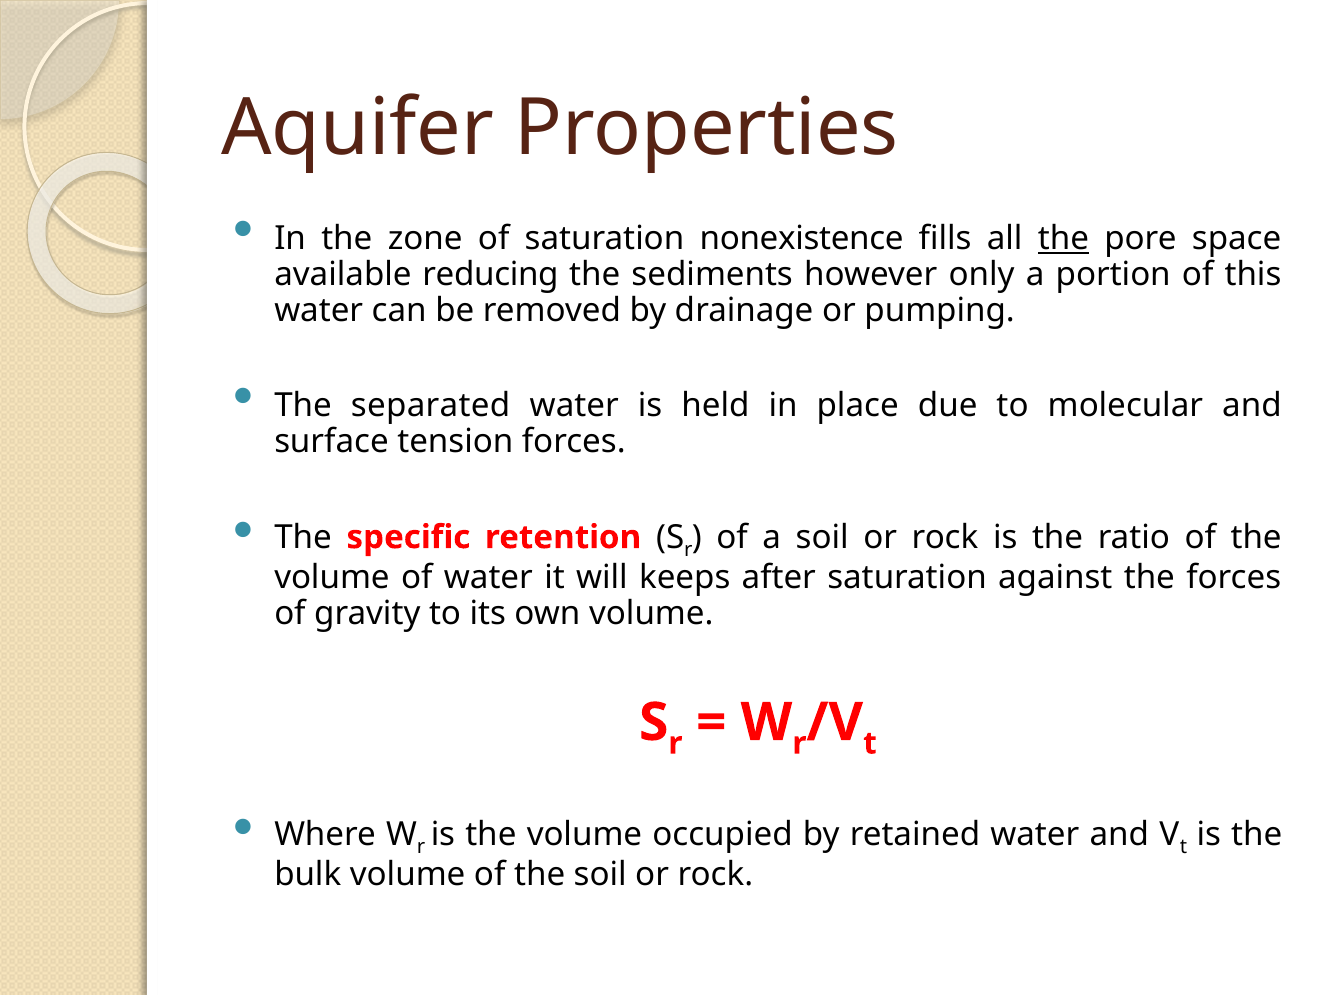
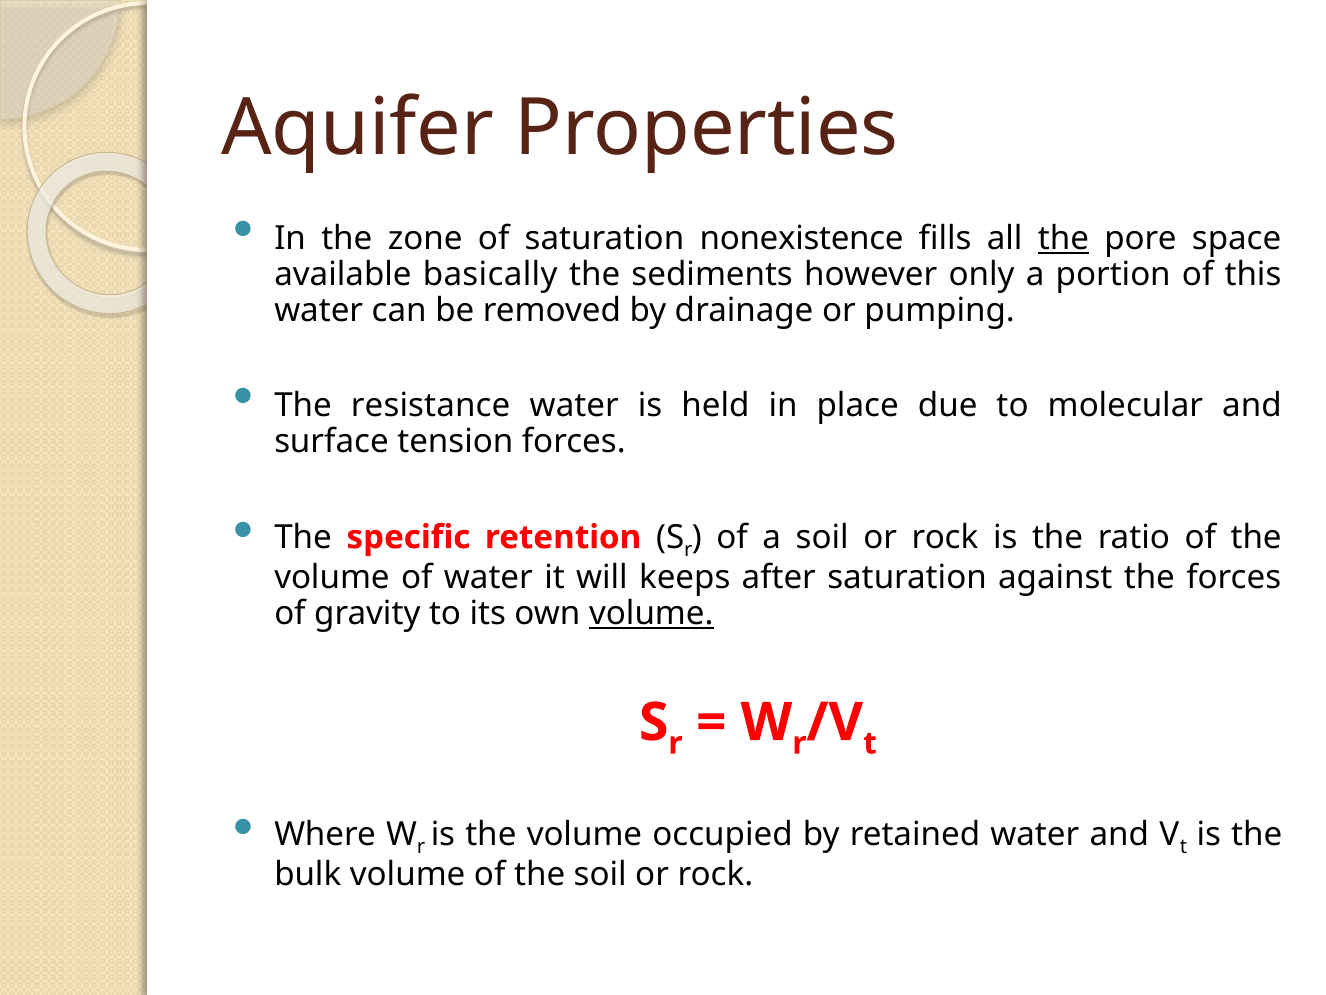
reducing: reducing -> basically (490, 275)
separated: separated -> resistance (431, 406)
volume underline: none -> present (651, 613)
